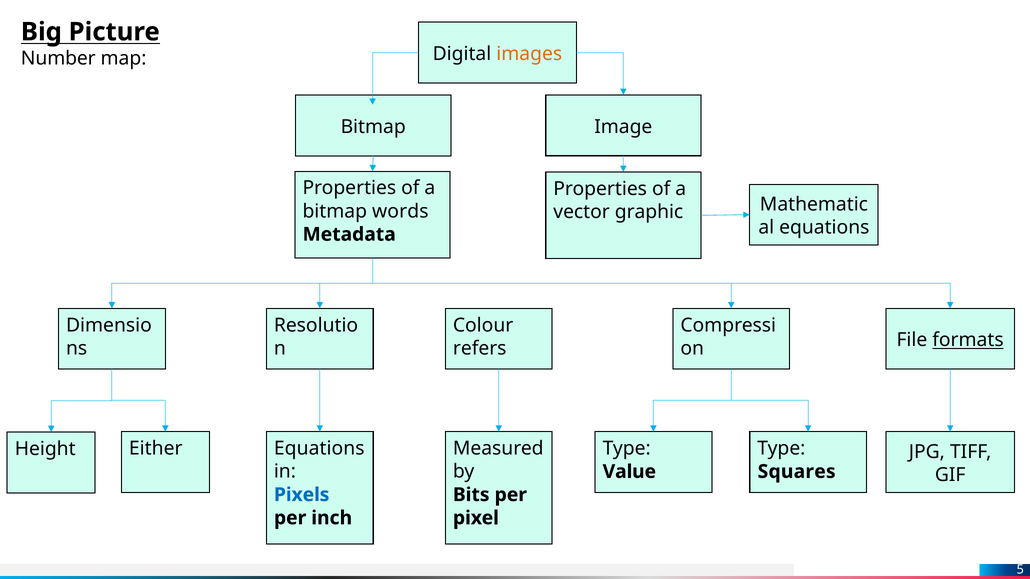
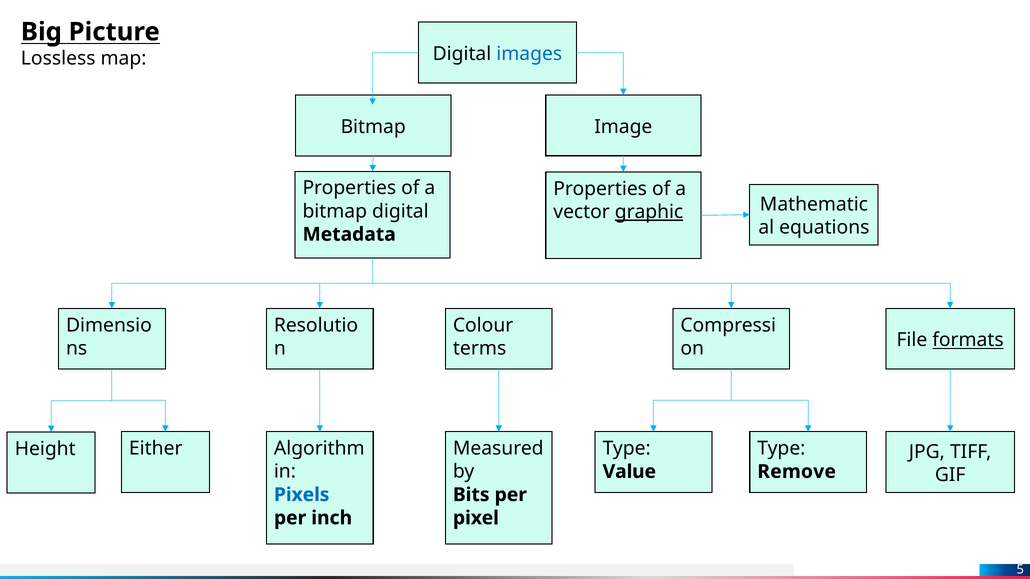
Number: Number -> Lossless (58, 58)
images colour: orange -> blue (529, 54)
bitmap words: words -> digital (400, 211)
graphic underline: none -> present (649, 212)
refers: refers -> terms (480, 349)
Equations: Equations -> Algorithm (319, 449)
Squares: Squares -> Remove (797, 472)
